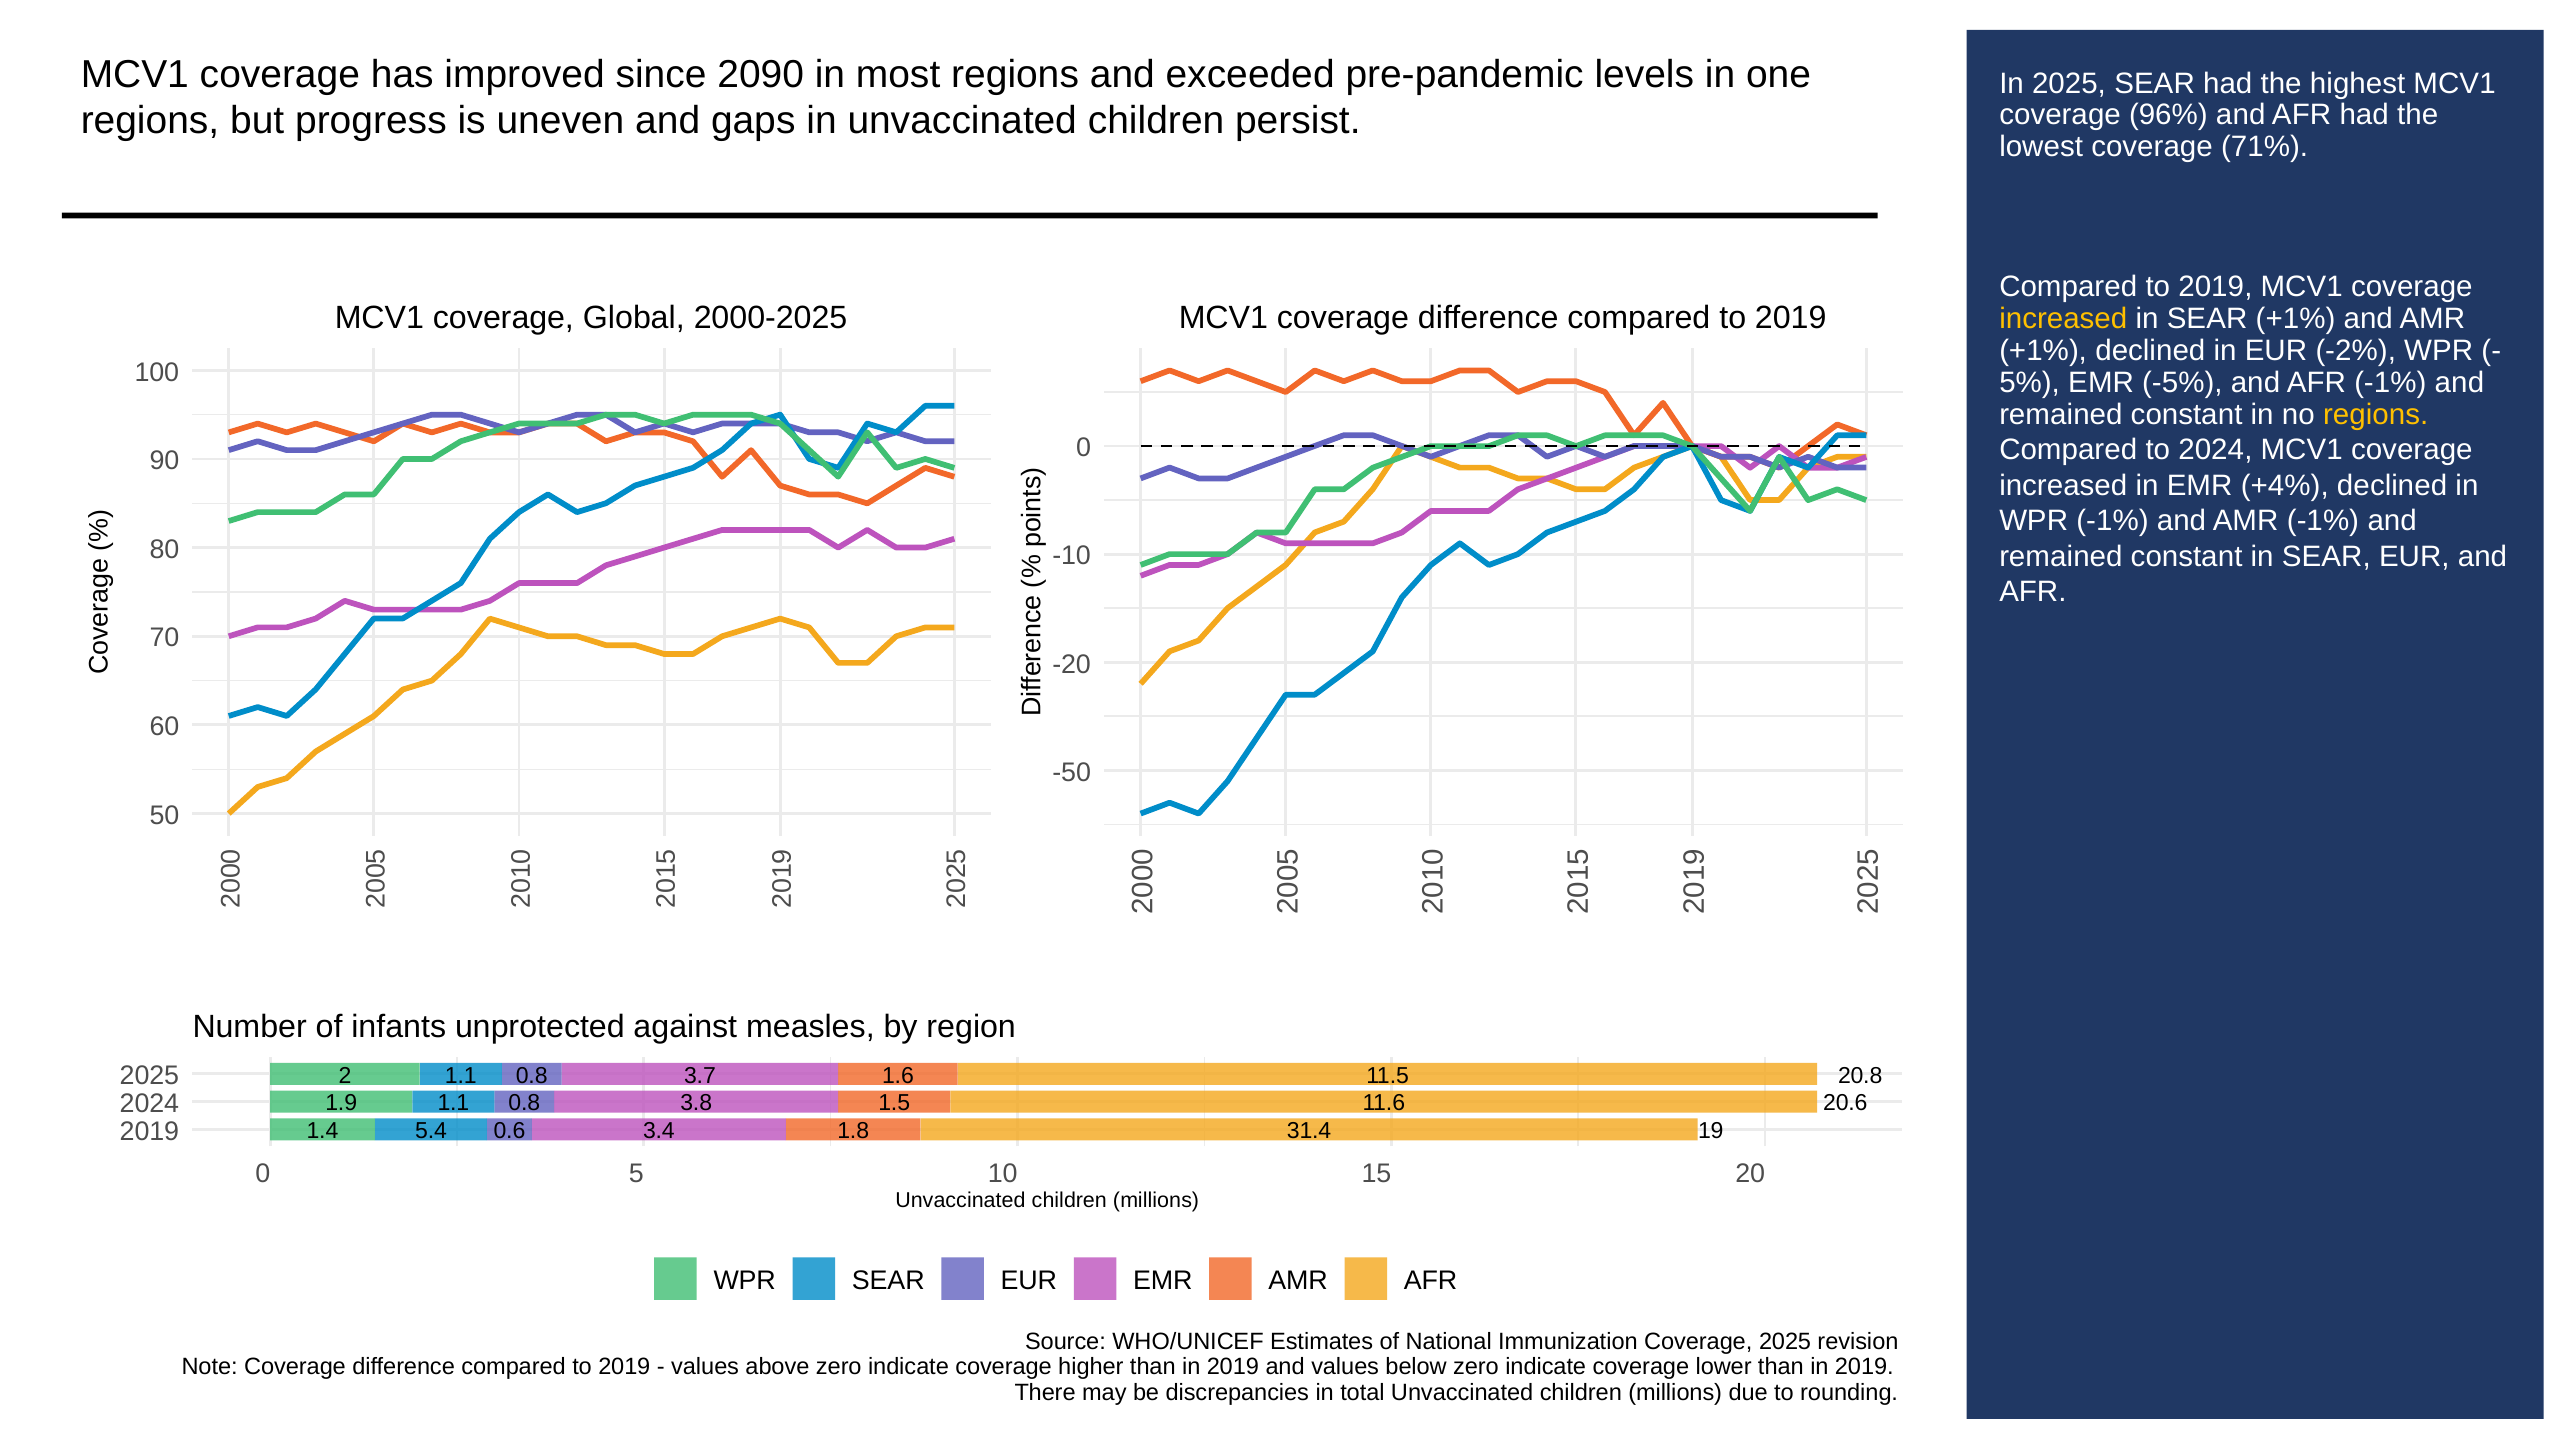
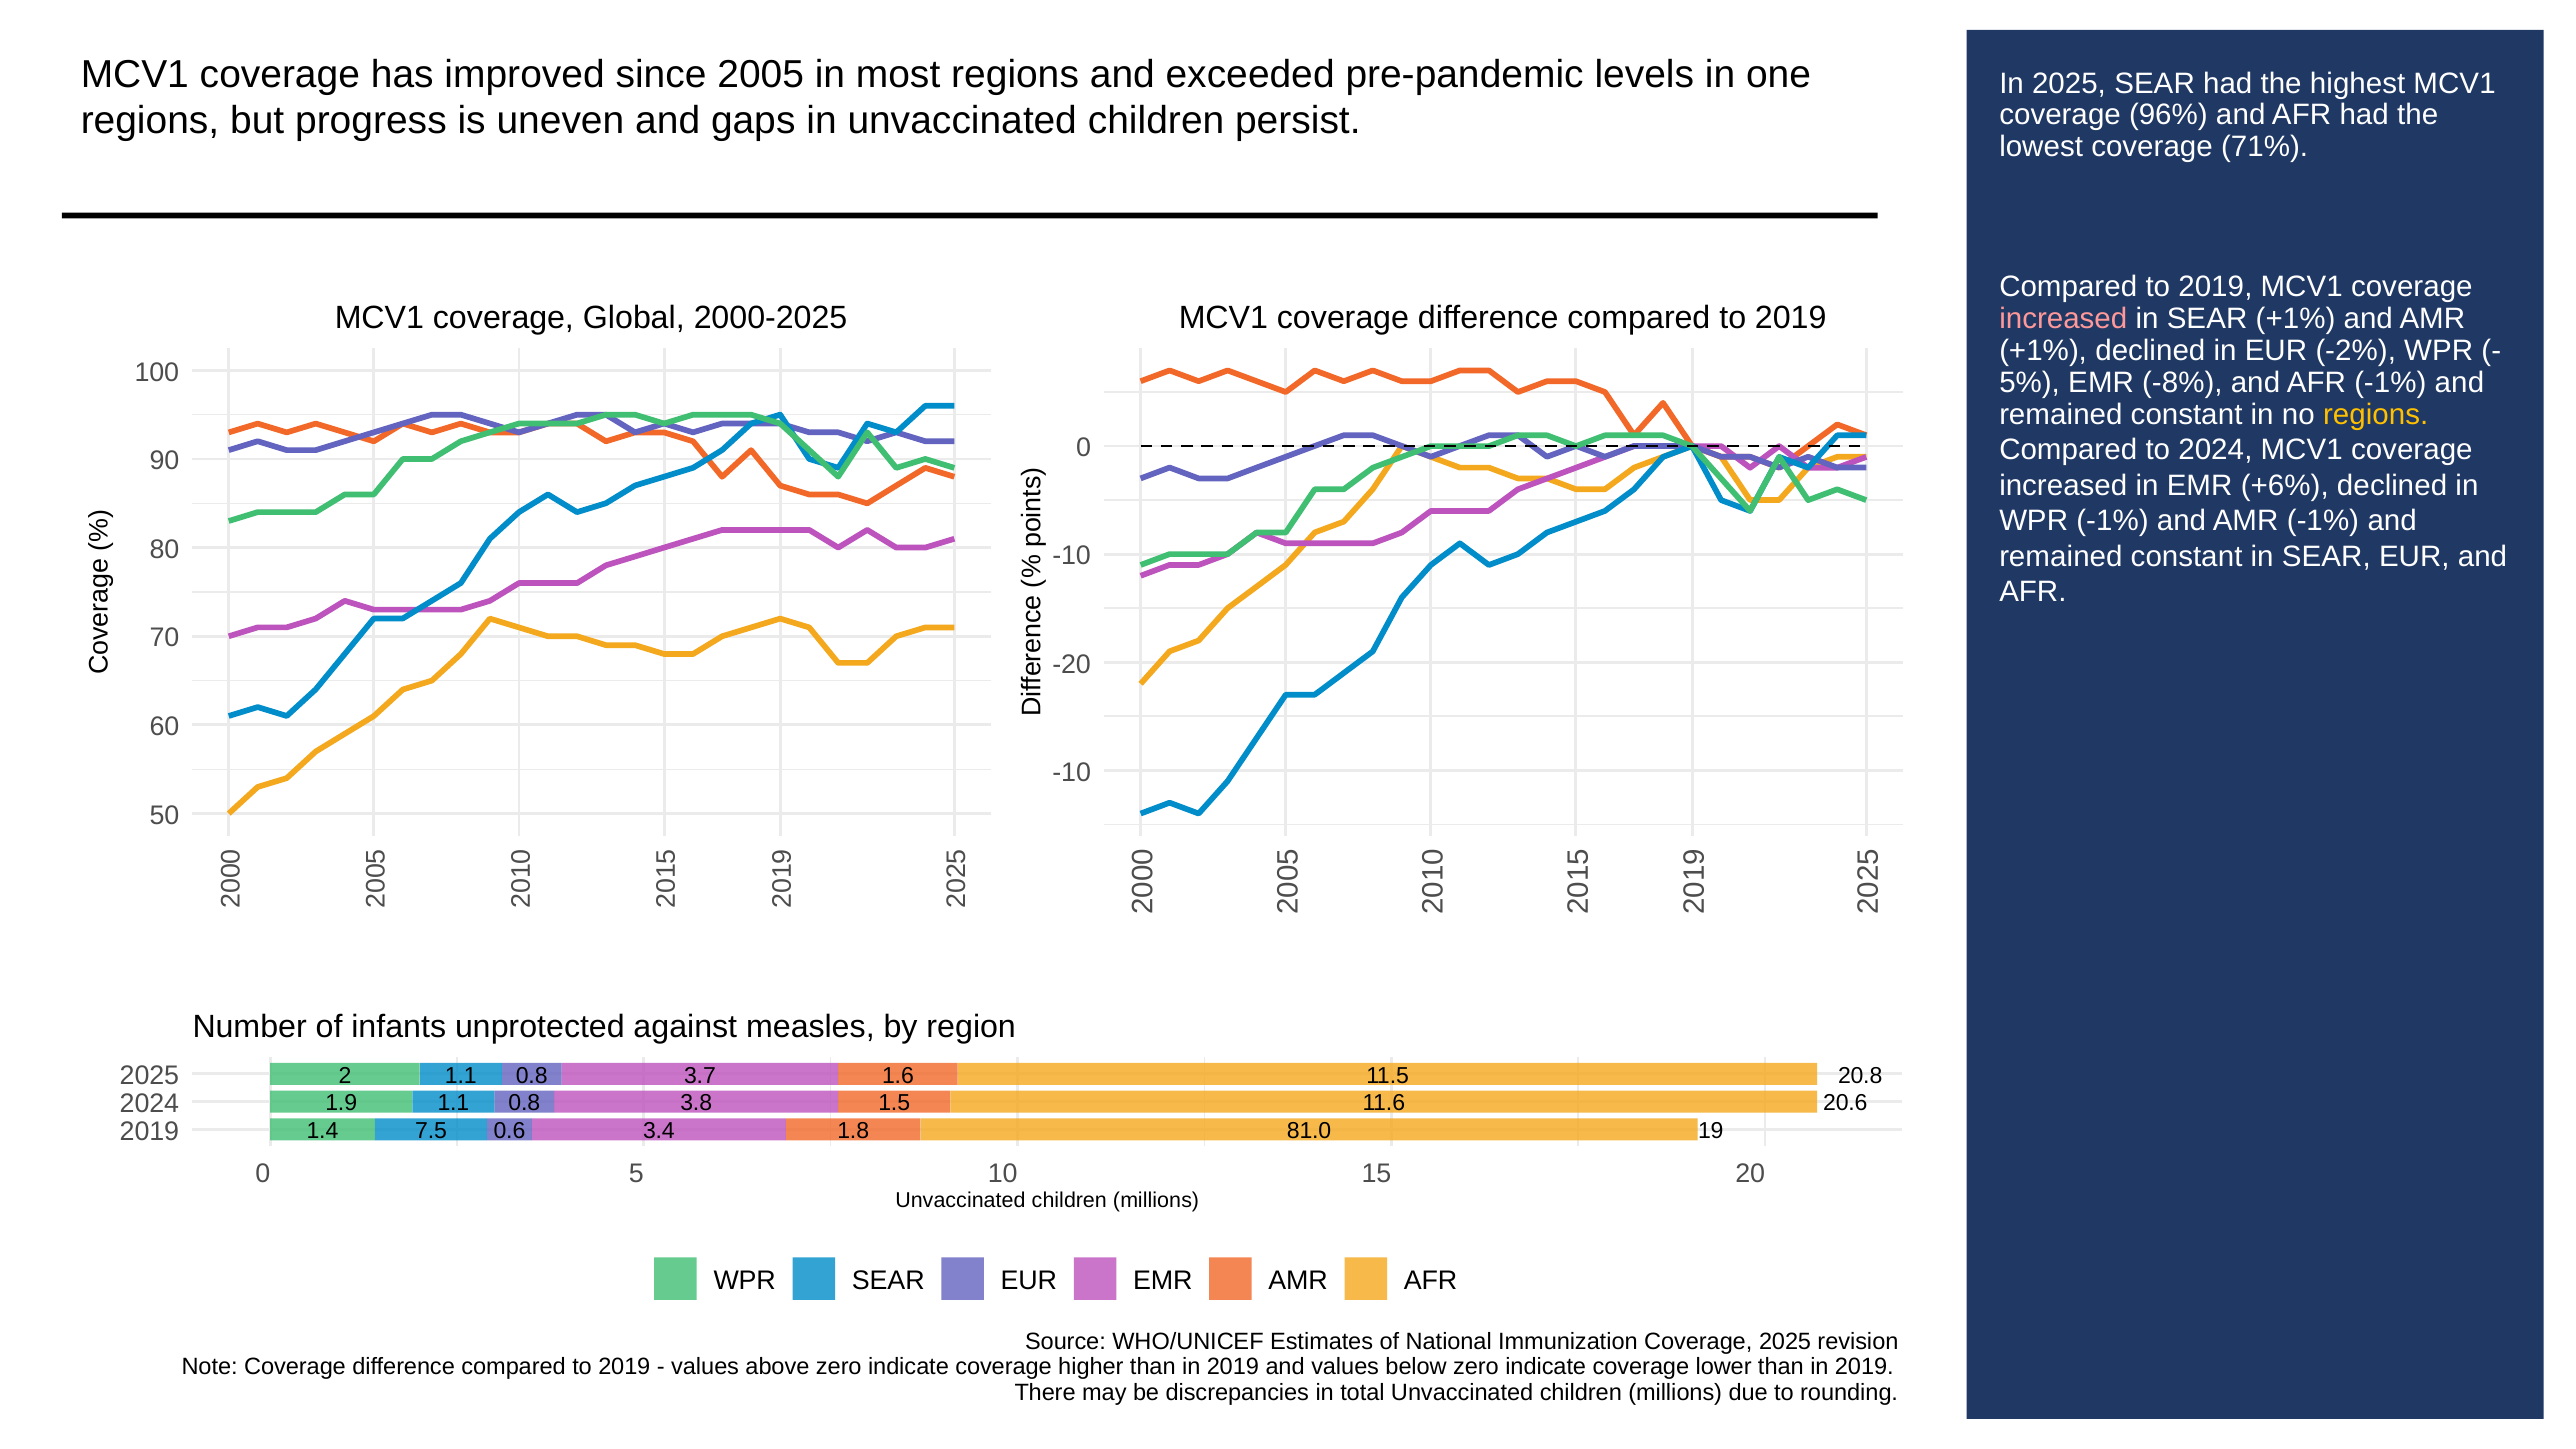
2090: 2090 -> 2005 (761, 74)
increased colour: yellow -> pink (2063, 319)
-5%: -5% -> -8% (2182, 382)
+4%: +4% -> +6% (2285, 486)
-50: -50 -> -10 (1072, 772)
5.4: 5.4 -> 7.5 (431, 1131)
31.4: 31.4 -> 81.0 (1309, 1131)
